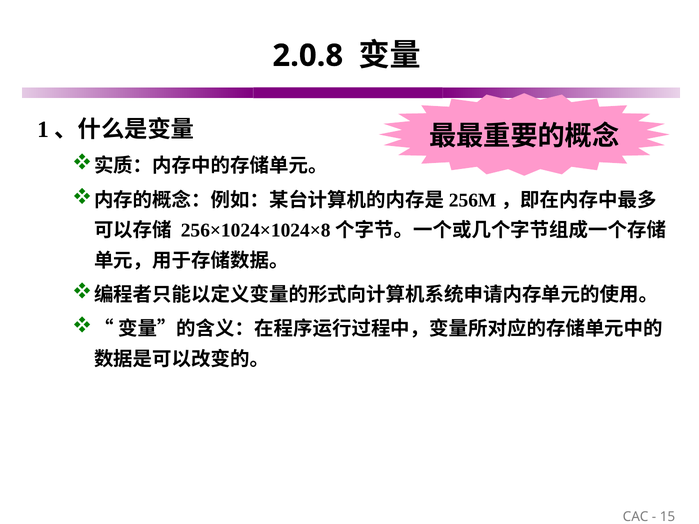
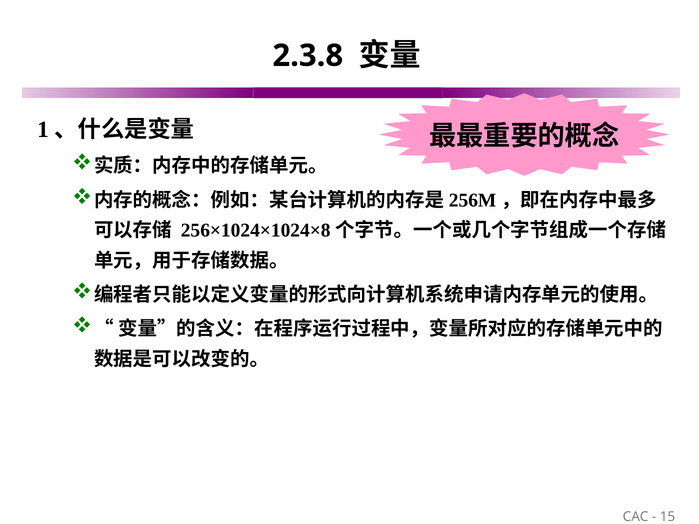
2.0.8: 2.0.8 -> 2.3.8 (308, 56)
